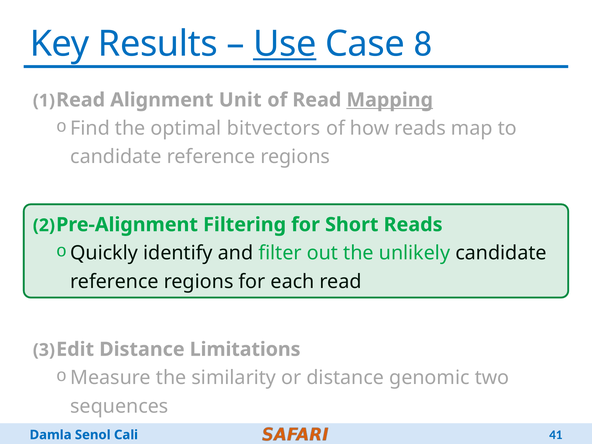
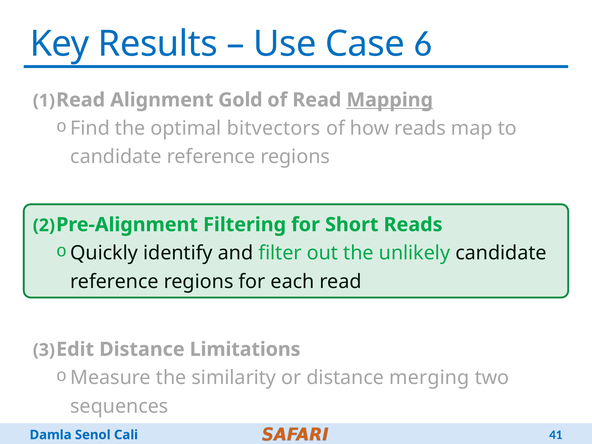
Use underline: present -> none (285, 44)
8: 8 -> 6 (423, 44)
Unit: Unit -> Gold (240, 100)
genomic: genomic -> merging (429, 378)
